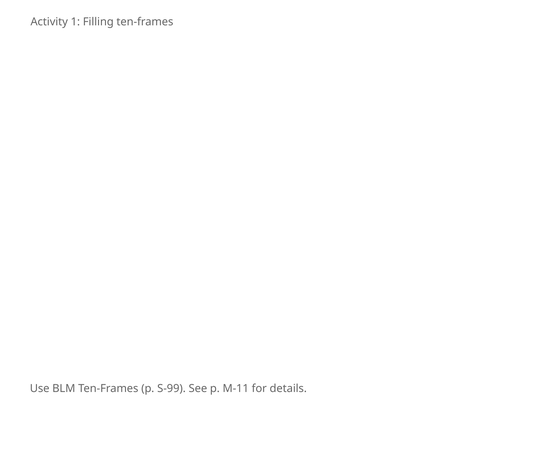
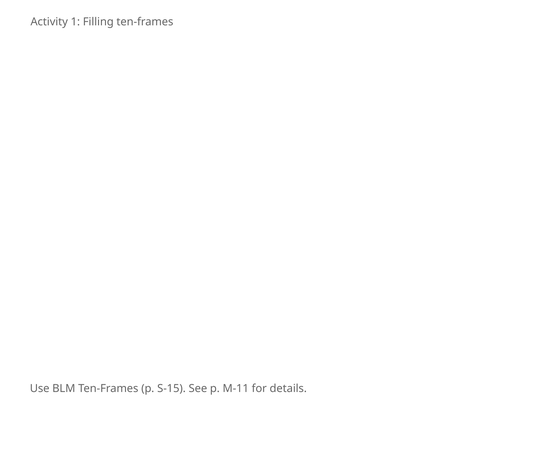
S-99: S-99 -> S-15 (171, 389)
